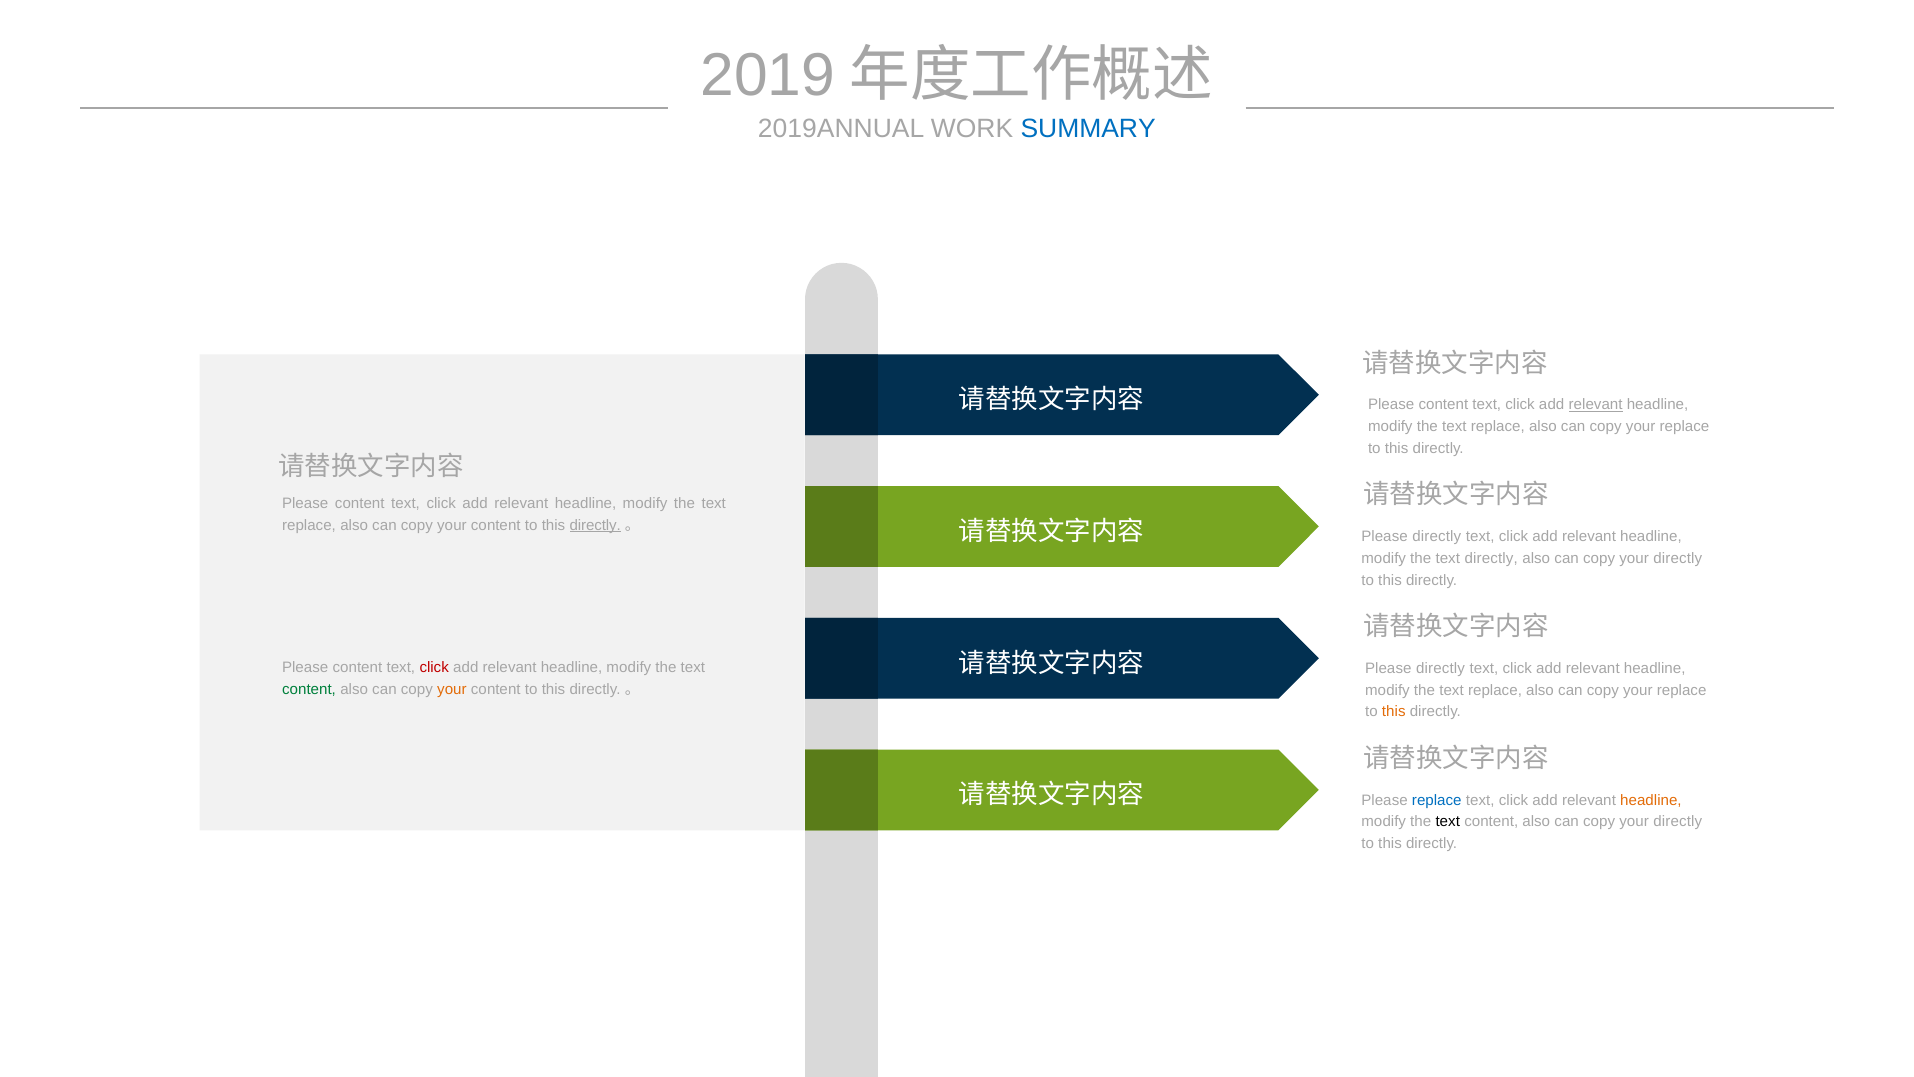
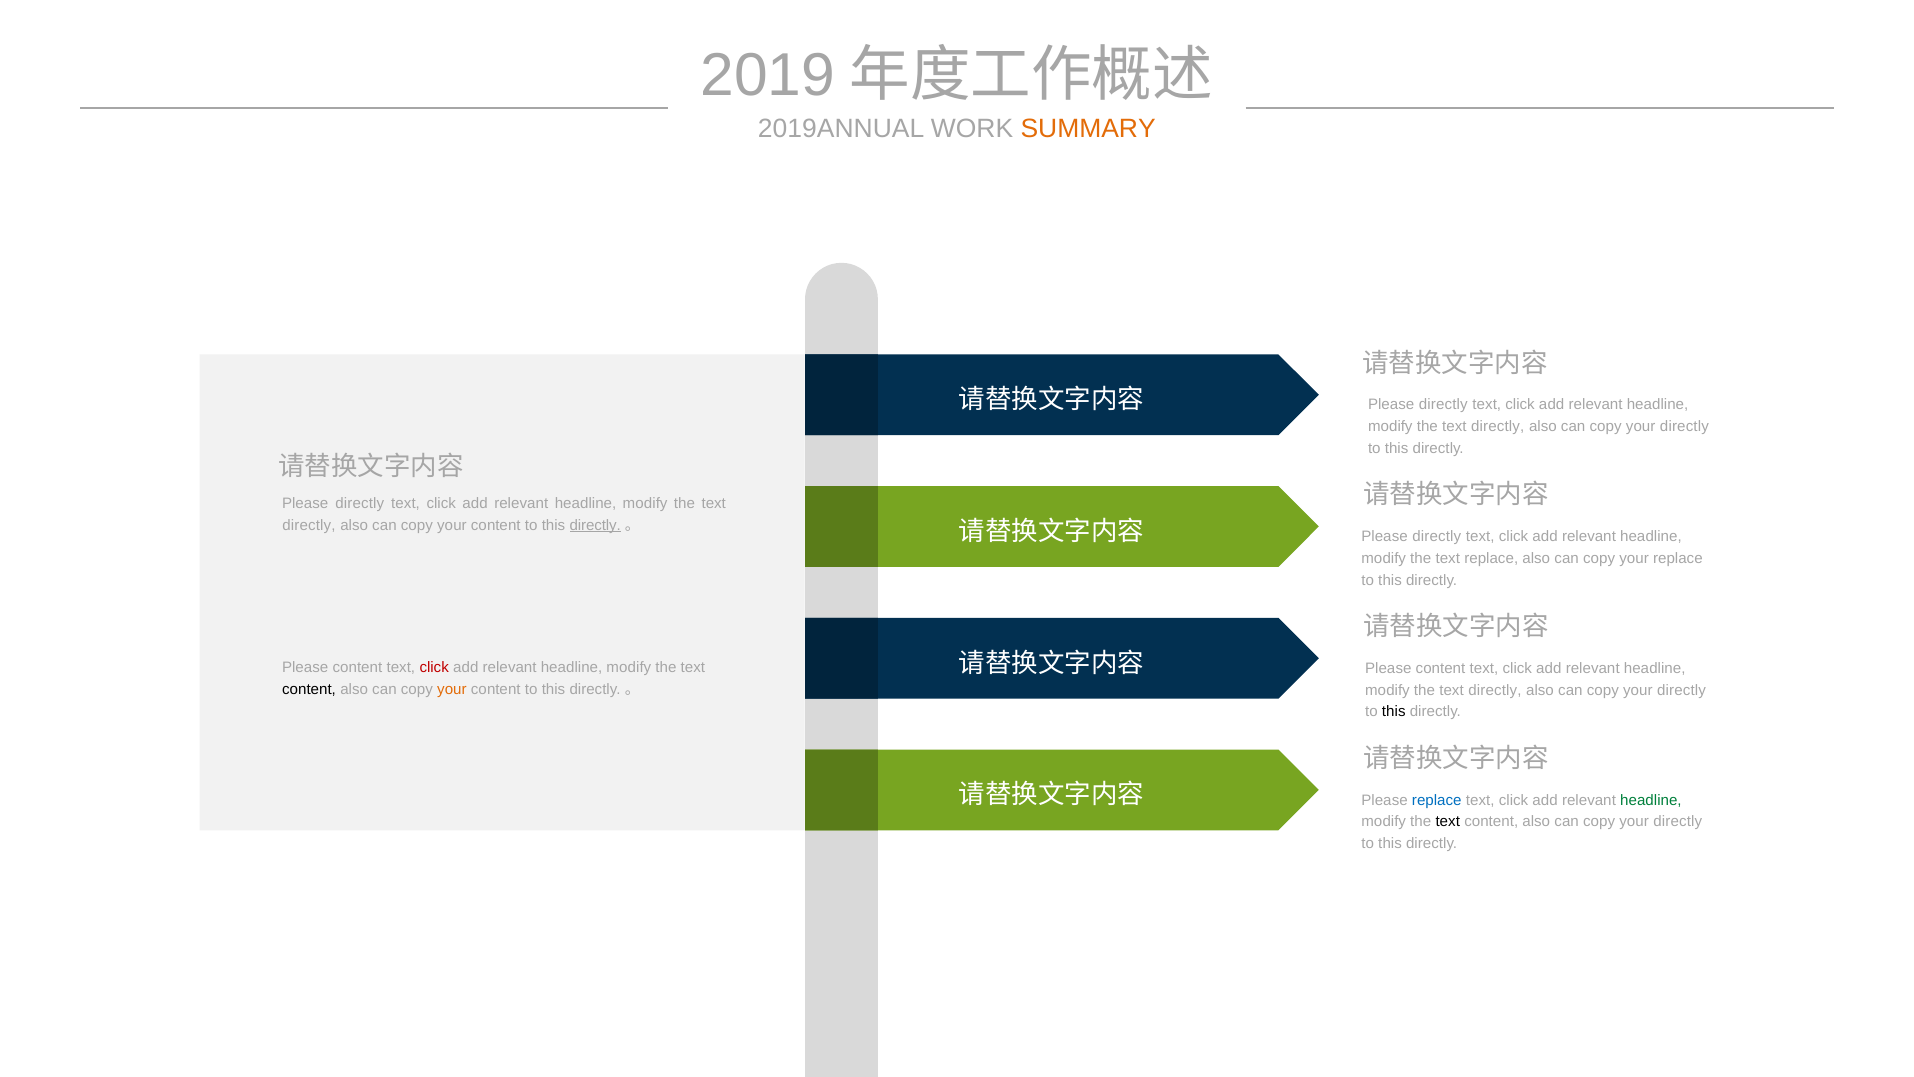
SUMMARY colour: blue -> orange (1088, 128)
content: content -> directly (1443, 405)
relevant underline: present -> none (1596, 405)
replace: replace -> directly (1498, 426)
replace: replace -> directly (1684, 426)
content: content -> directly (360, 504)
replace: replace -> directly (309, 525)
text directly: directly -> replace (1491, 558)
directly: directly -> replace (1678, 558)
directly: directly -> content (1441, 668)
content colour: green -> black (309, 689)
replace: replace -> directly (1495, 690)
replace: replace -> directly (1682, 690)
this colour: orange -> black (1394, 711)
headline colour: orange -> green (1651, 800)
